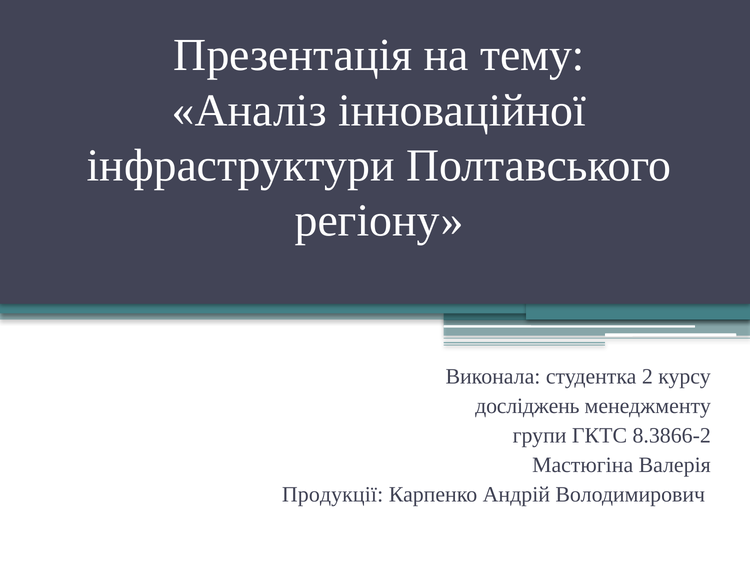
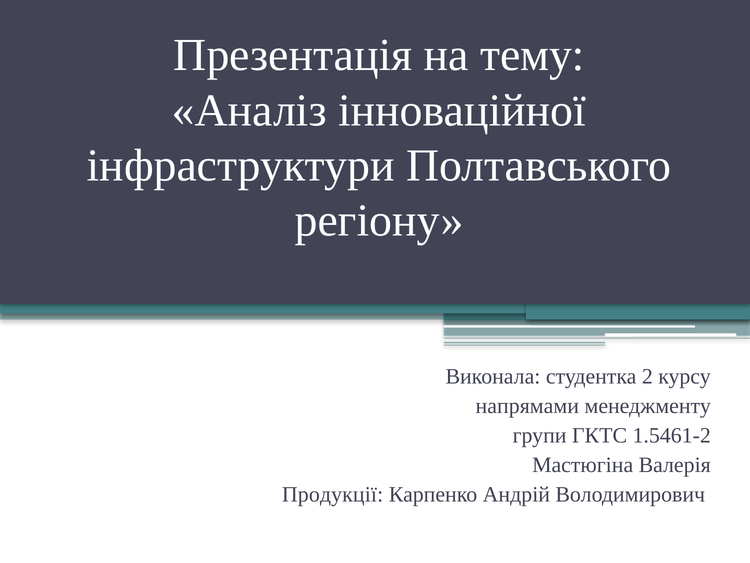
досліджень: досліджень -> напрямами (527, 406)
8.3866-2: 8.3866-2 -> 1.5461-2 (672, 435)
